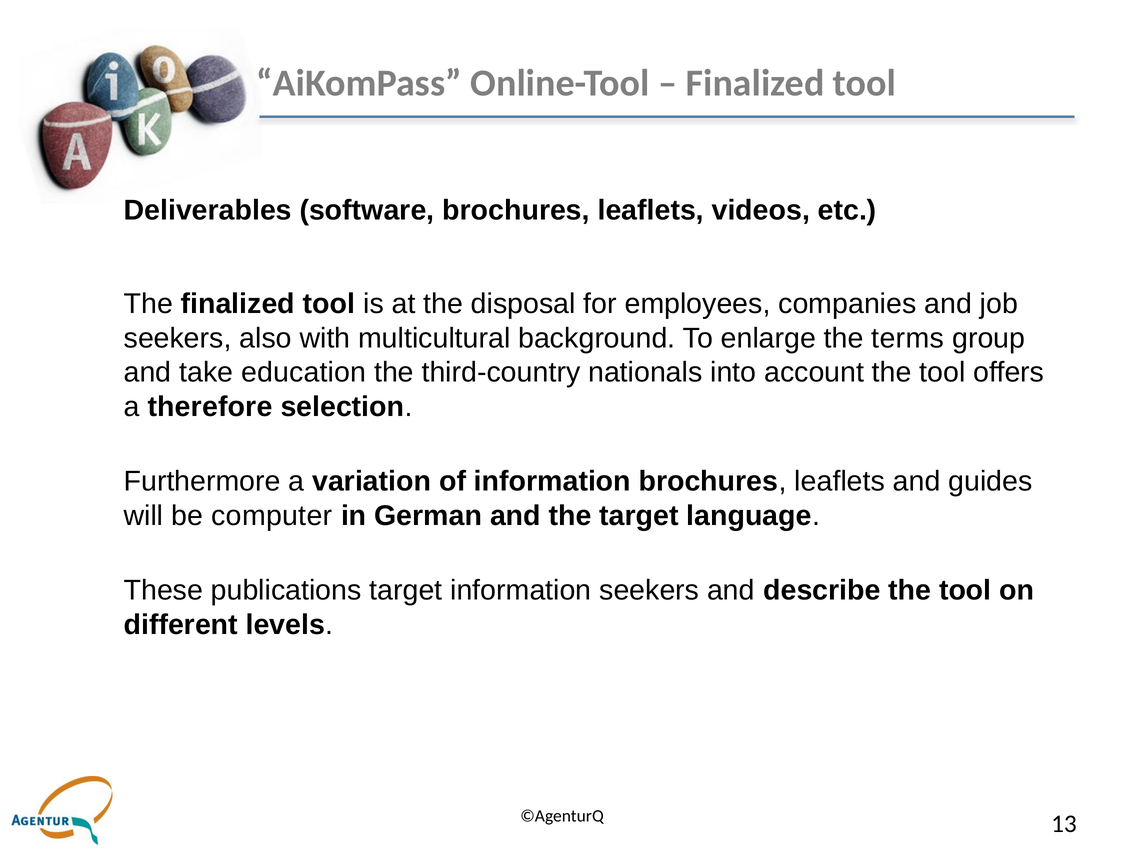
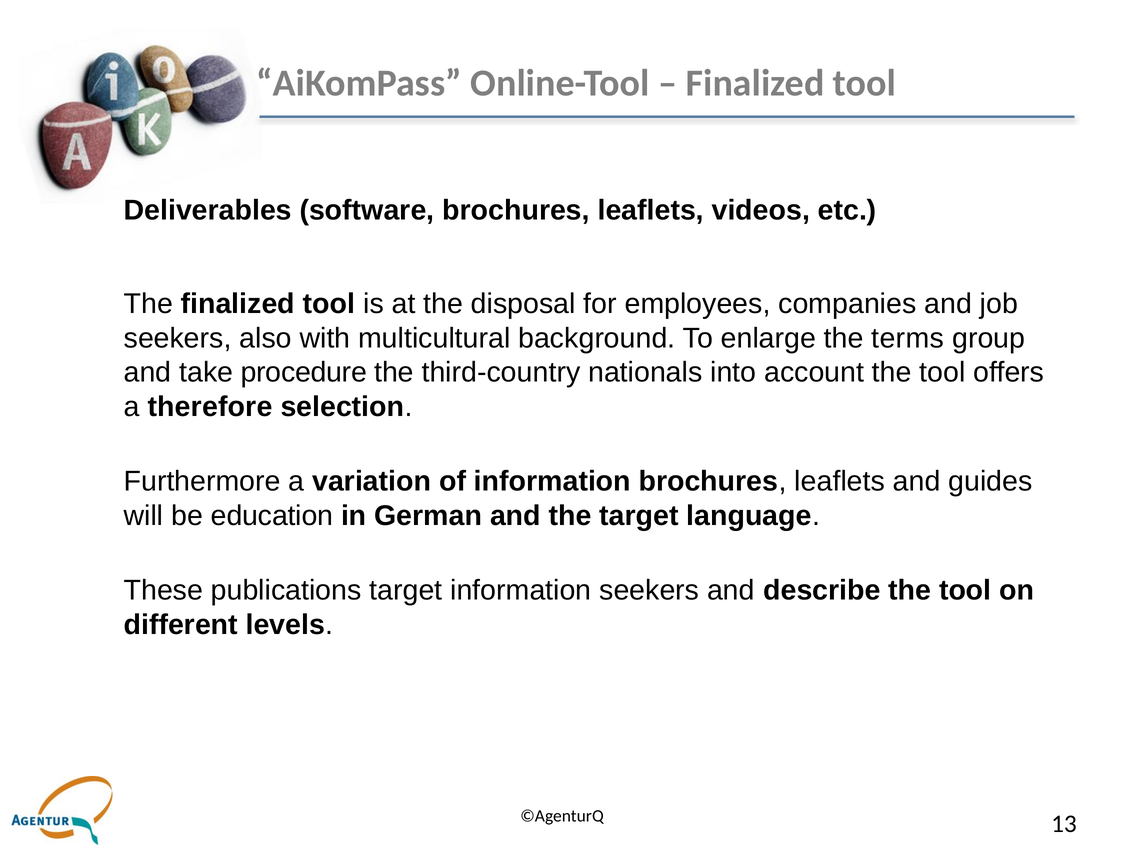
education: education -> procedure (304, 373)
computer: computer -> education (272, 516)
